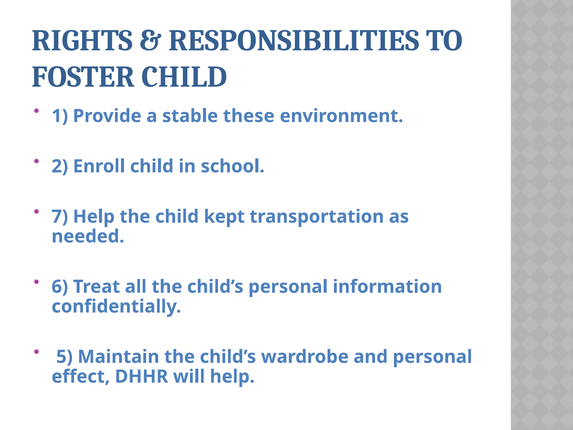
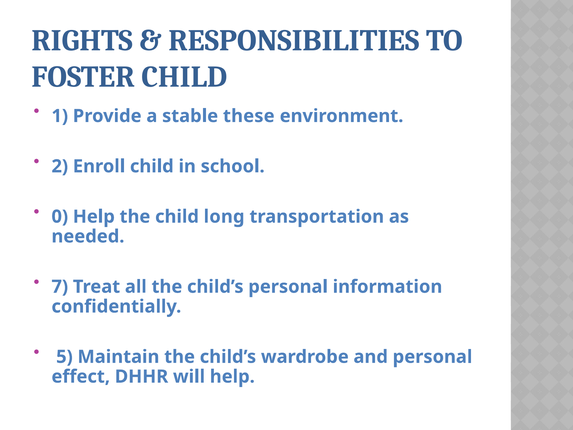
7: 7 -> 0 (60, 217)
kept: kept -> long (224, 217)
6: 6 -> 7 (60, 287)
